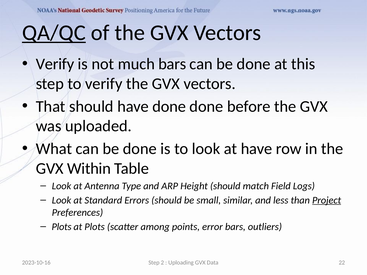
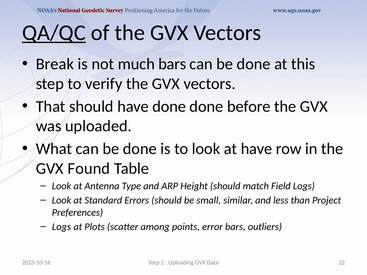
Verify: Verify -> Break (55, 64)
Within: Within -> Found (89, 169)
Project underline: present -> none (327, 200)
Plots: Plots -> Logs (61, 227)
